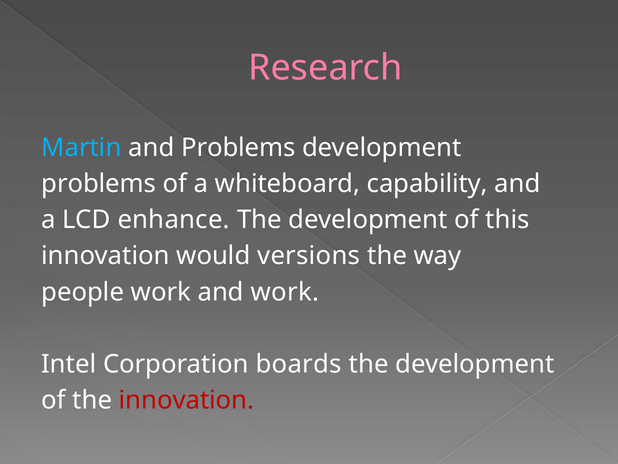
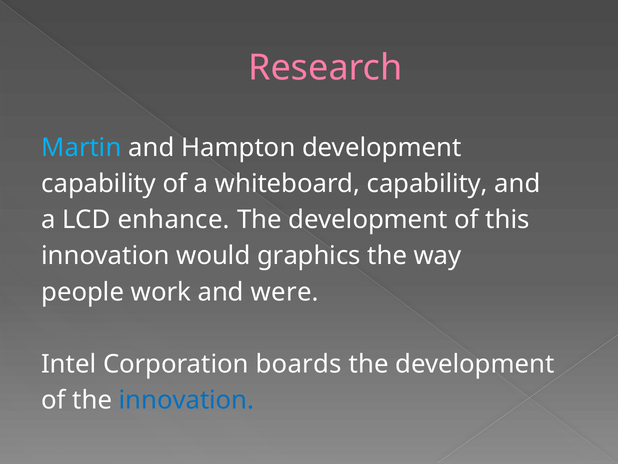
and Problems: Problems -> Hampton (238, 148)
problems: problems -> capability (99, 184)
versions: versions -> graphics (309, 256)
and work: work -> were (285, 292)
innovation colour: red -> blue (186, 400)
